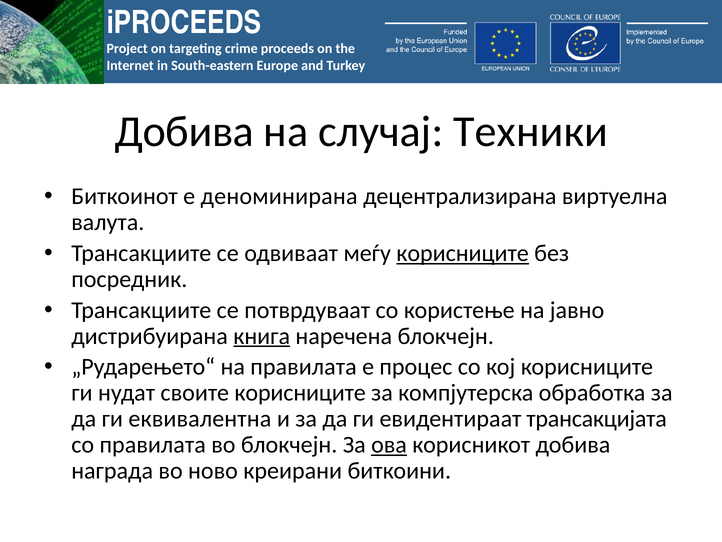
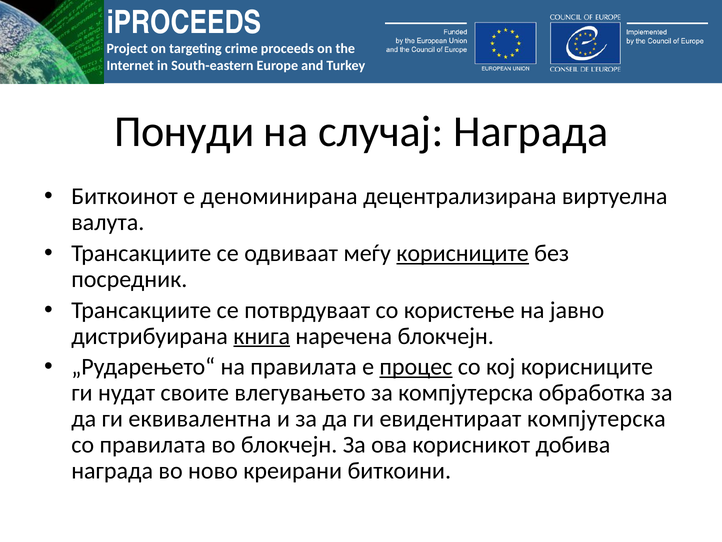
Добива: Добива -> Понуди (184, 131)
случај Техники: Техники -> Награда (531, 131)
процес underline: none -> present (416, 367)
своите корисниците: корисниците -> влегувањето (300, 393)
евидентираат трансакцијата: трансакцијата -> компјутерска (596, 418)
ова underline: present -> none (389, 444)
